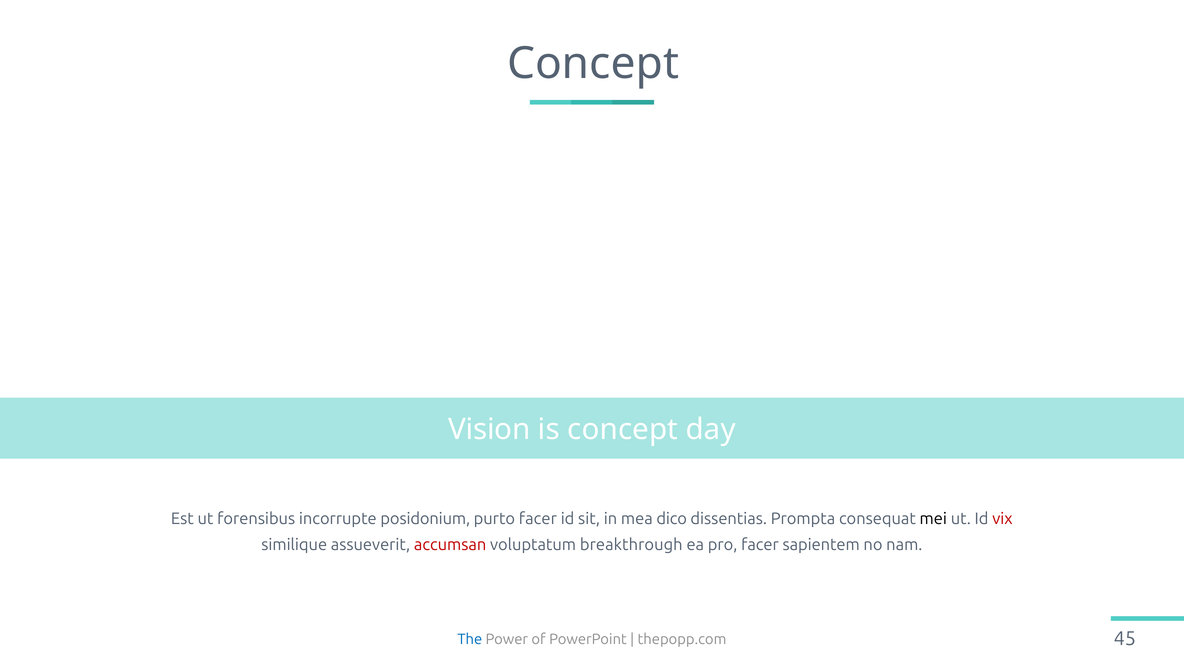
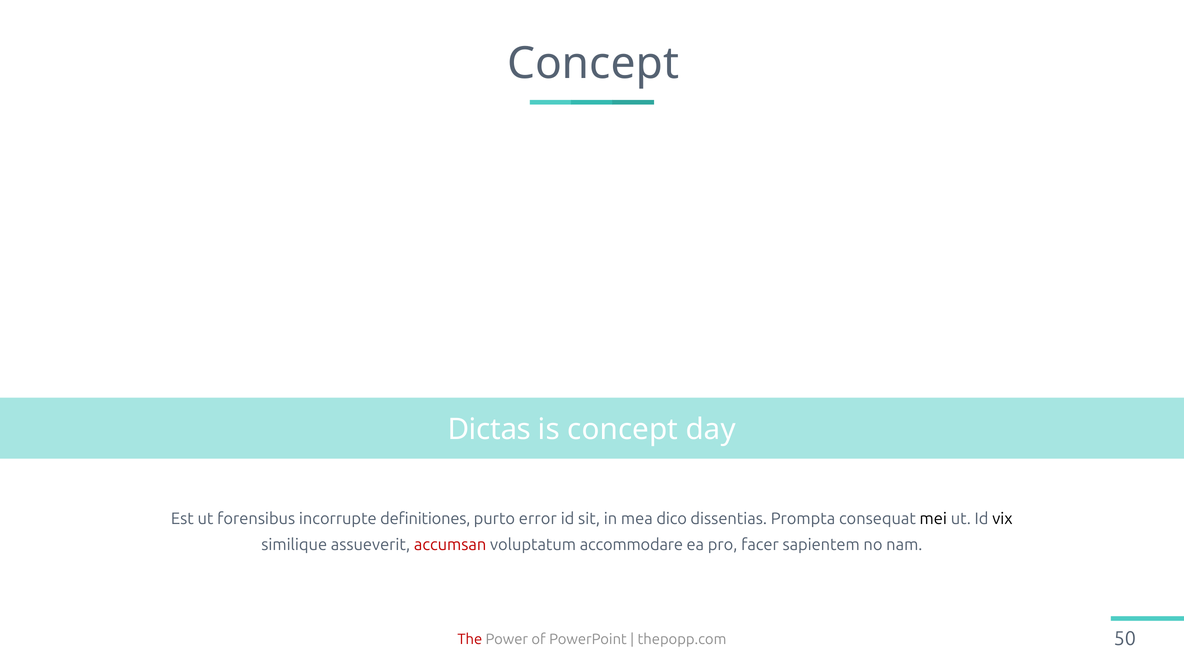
Vision: Vision -> Dictas (489, 429)
posidonium: posidonium -> definitiones (425, 519)
purto facer: facer -> error (538, 519)
vix colour: red -> black (1002, 519)
breakthrough: breakthrough -> accommodare (631, 545)
The colour: blue -> red (470, 639)
45: 45 -> 50 (1125, 639)
